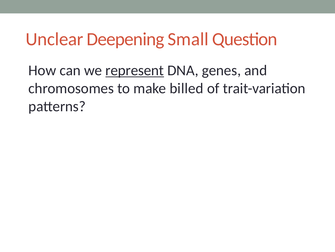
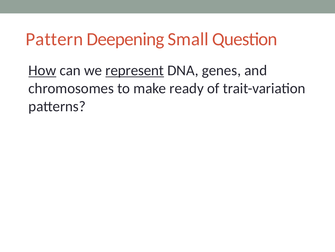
Unclear: Unclear -> Pattern (54, 39)
How underline: none -> present (42, 70)
billed: billed -> ready (187, 88)
